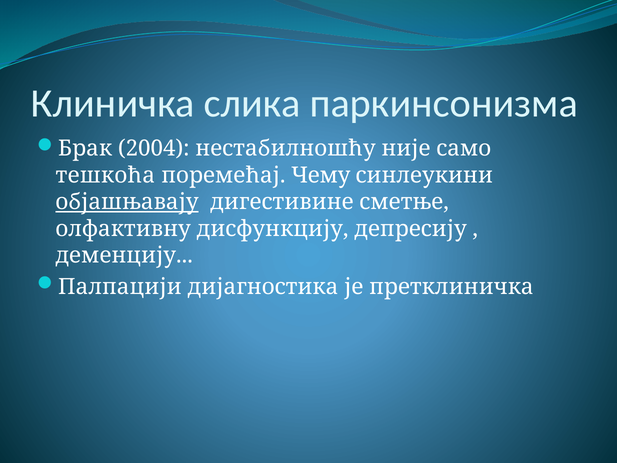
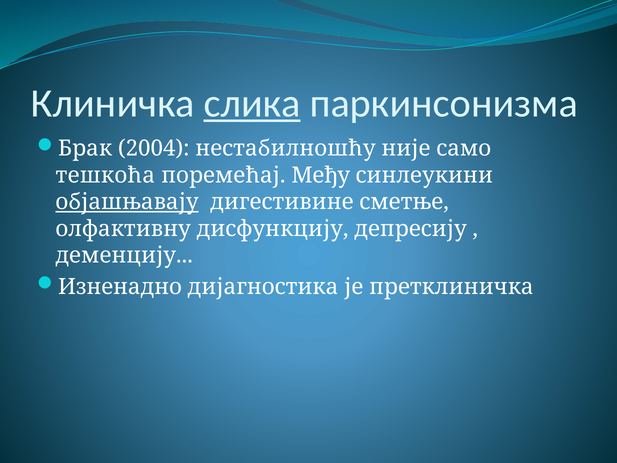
слика underline: none -> present (252, 103)
Чему: Чему -> Међу (321, 175)
Палпацији: Палпацији -> Изненадно (120, 287)
